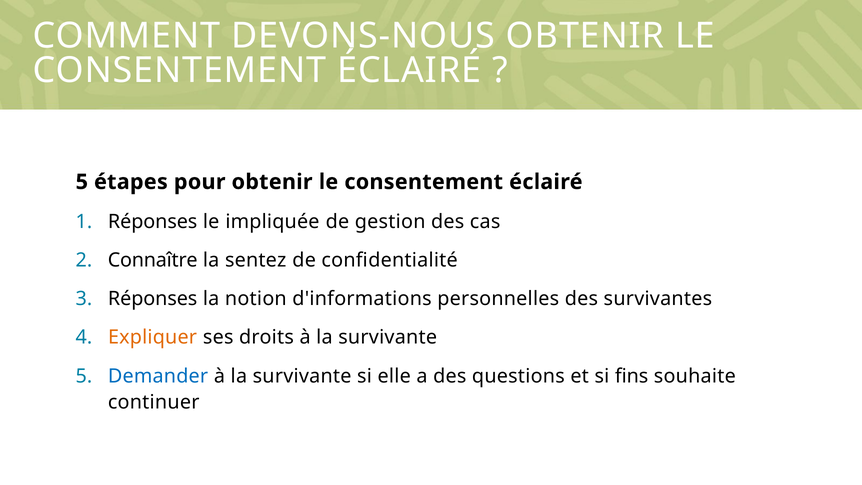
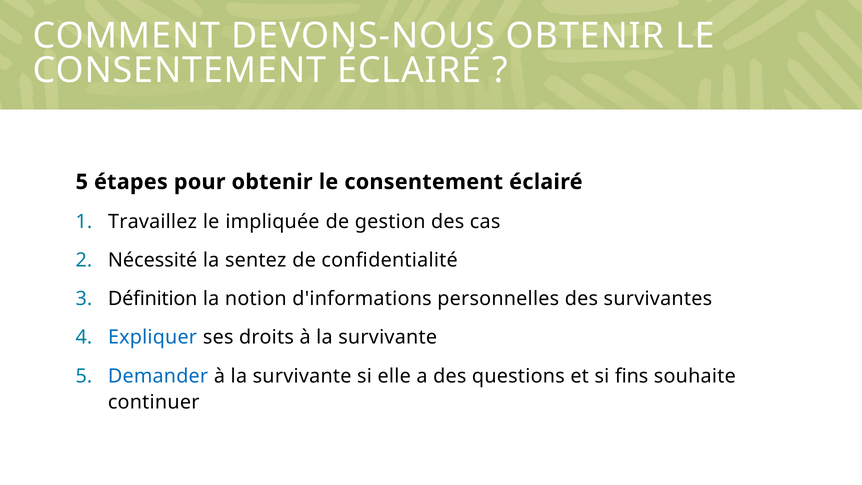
Réponses: Réponses -> Travaillez (153, 221)
Connaître: Connaître -> Nécessité (153, 260)
Réponses: Réponses -> Définition (153, 299)
Expliquer colour: orange -> blue (153, 337)
